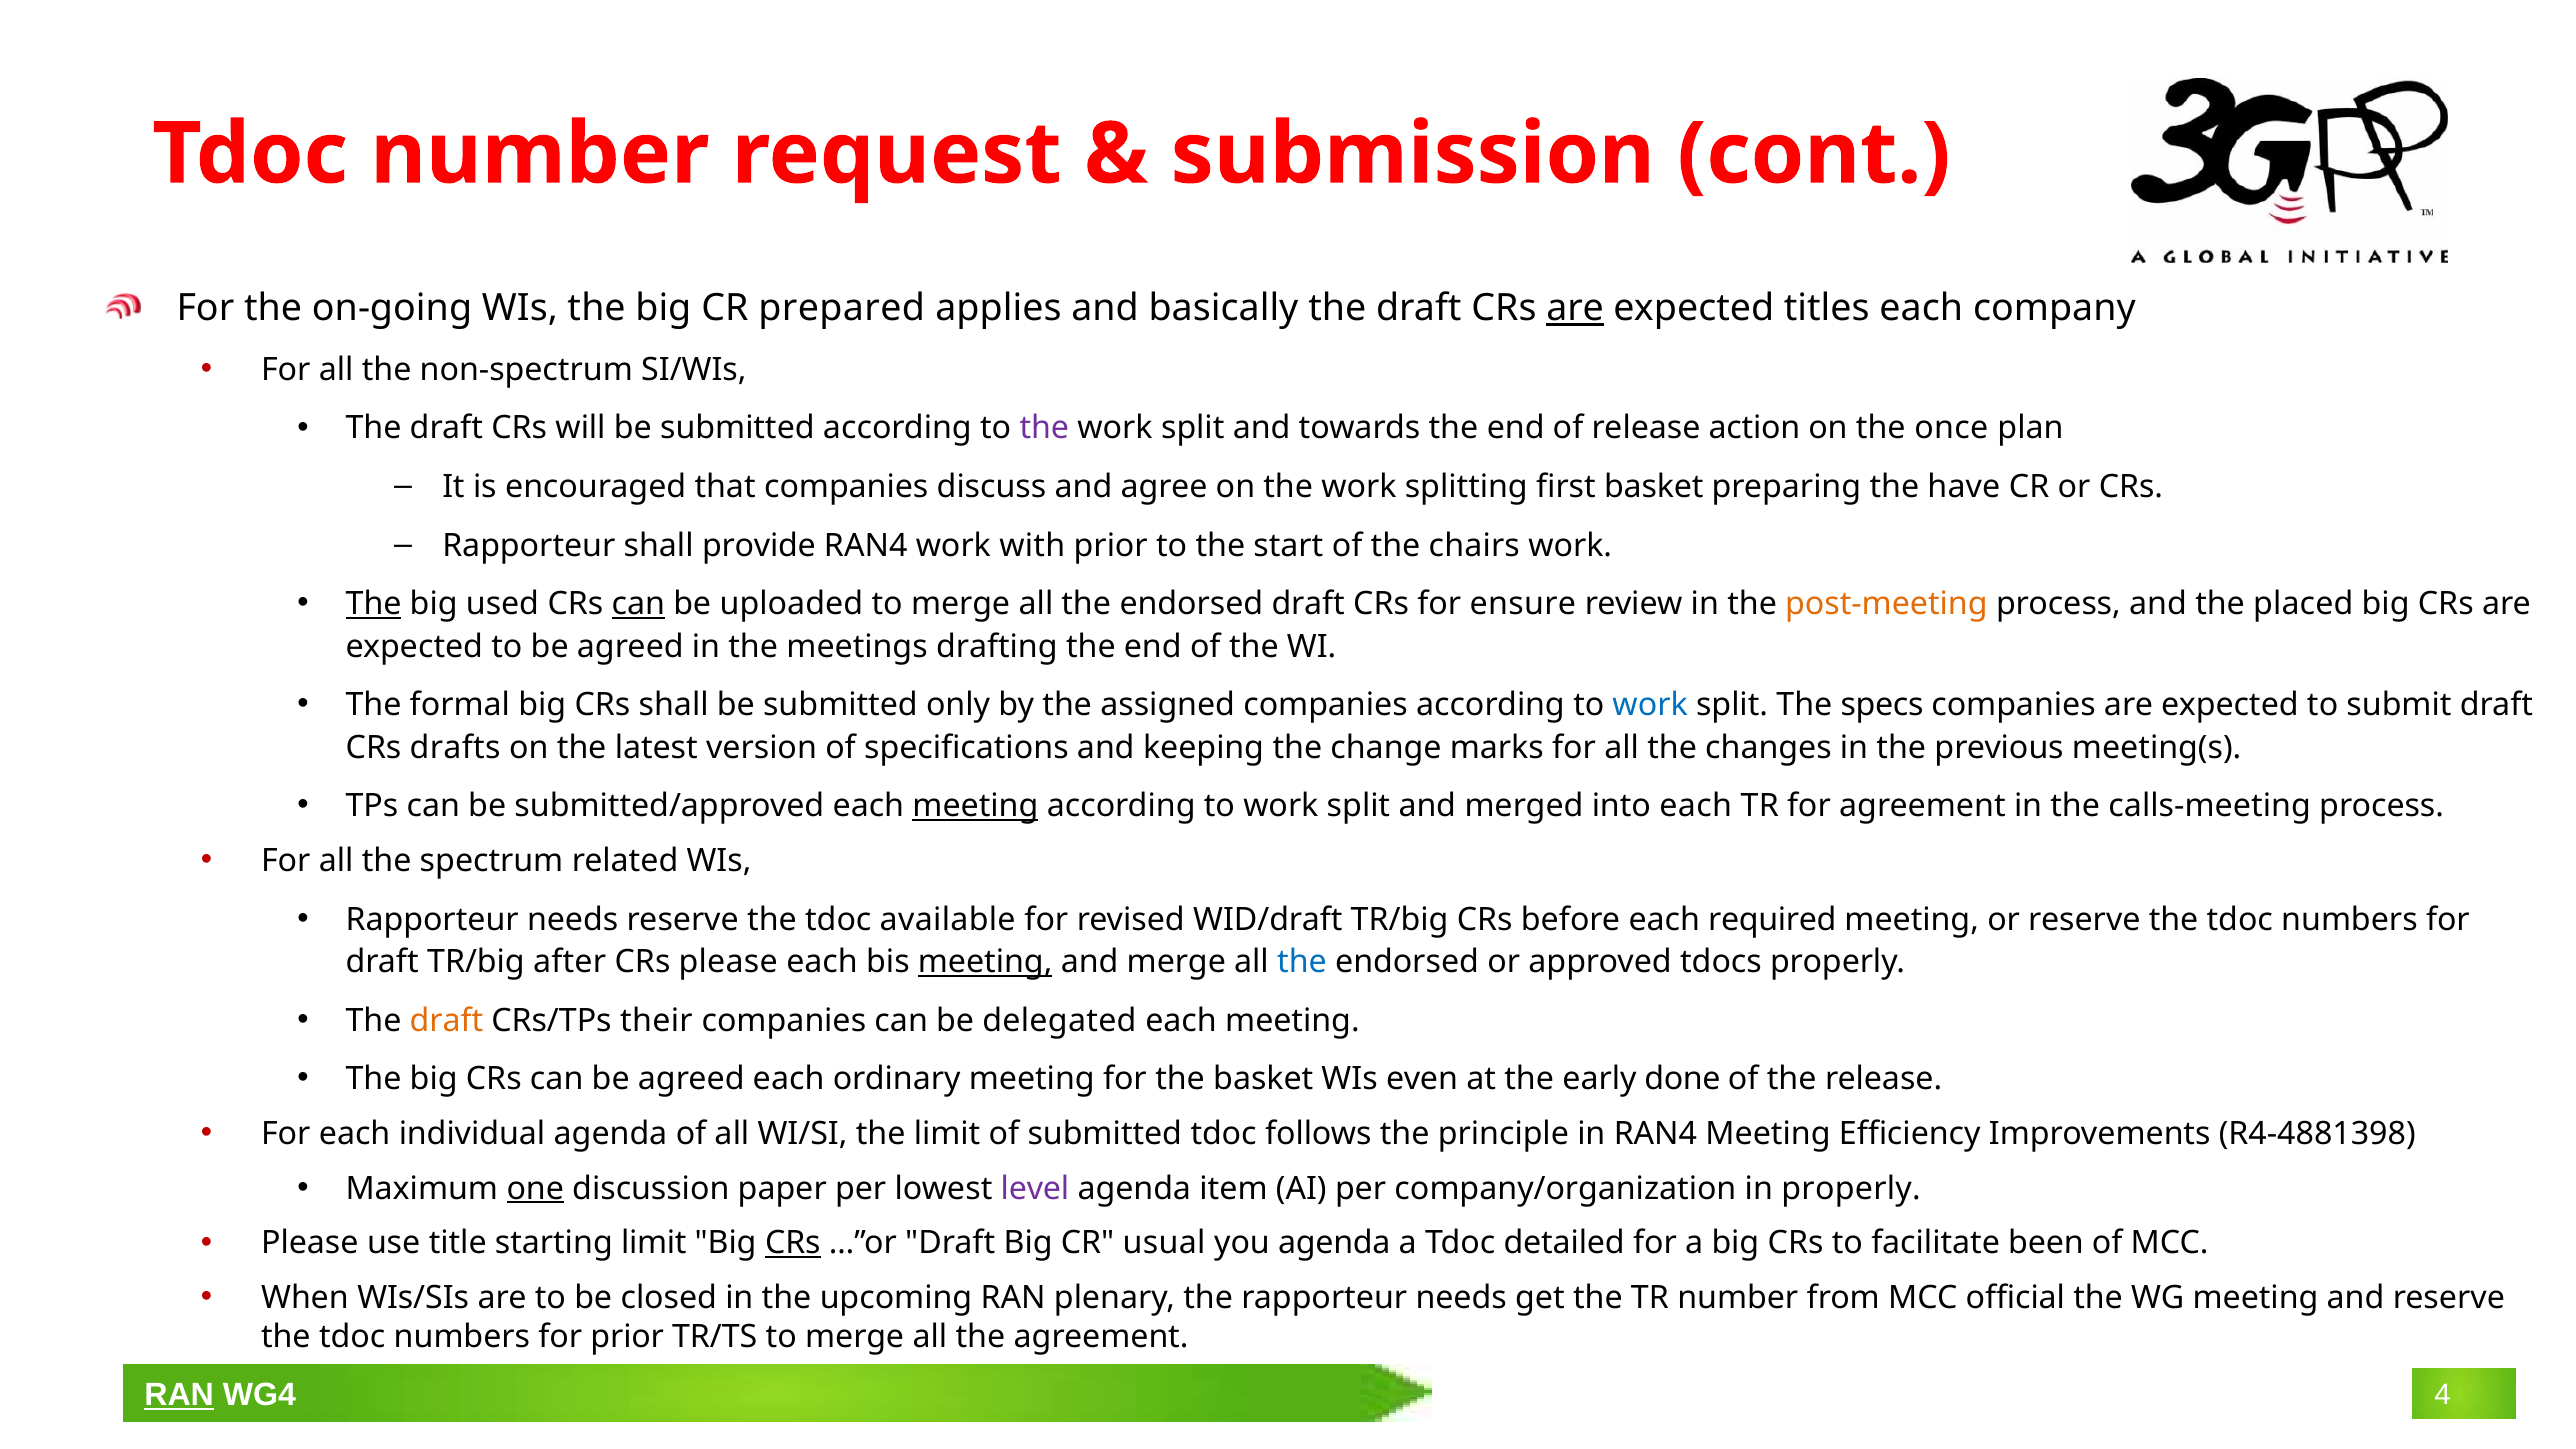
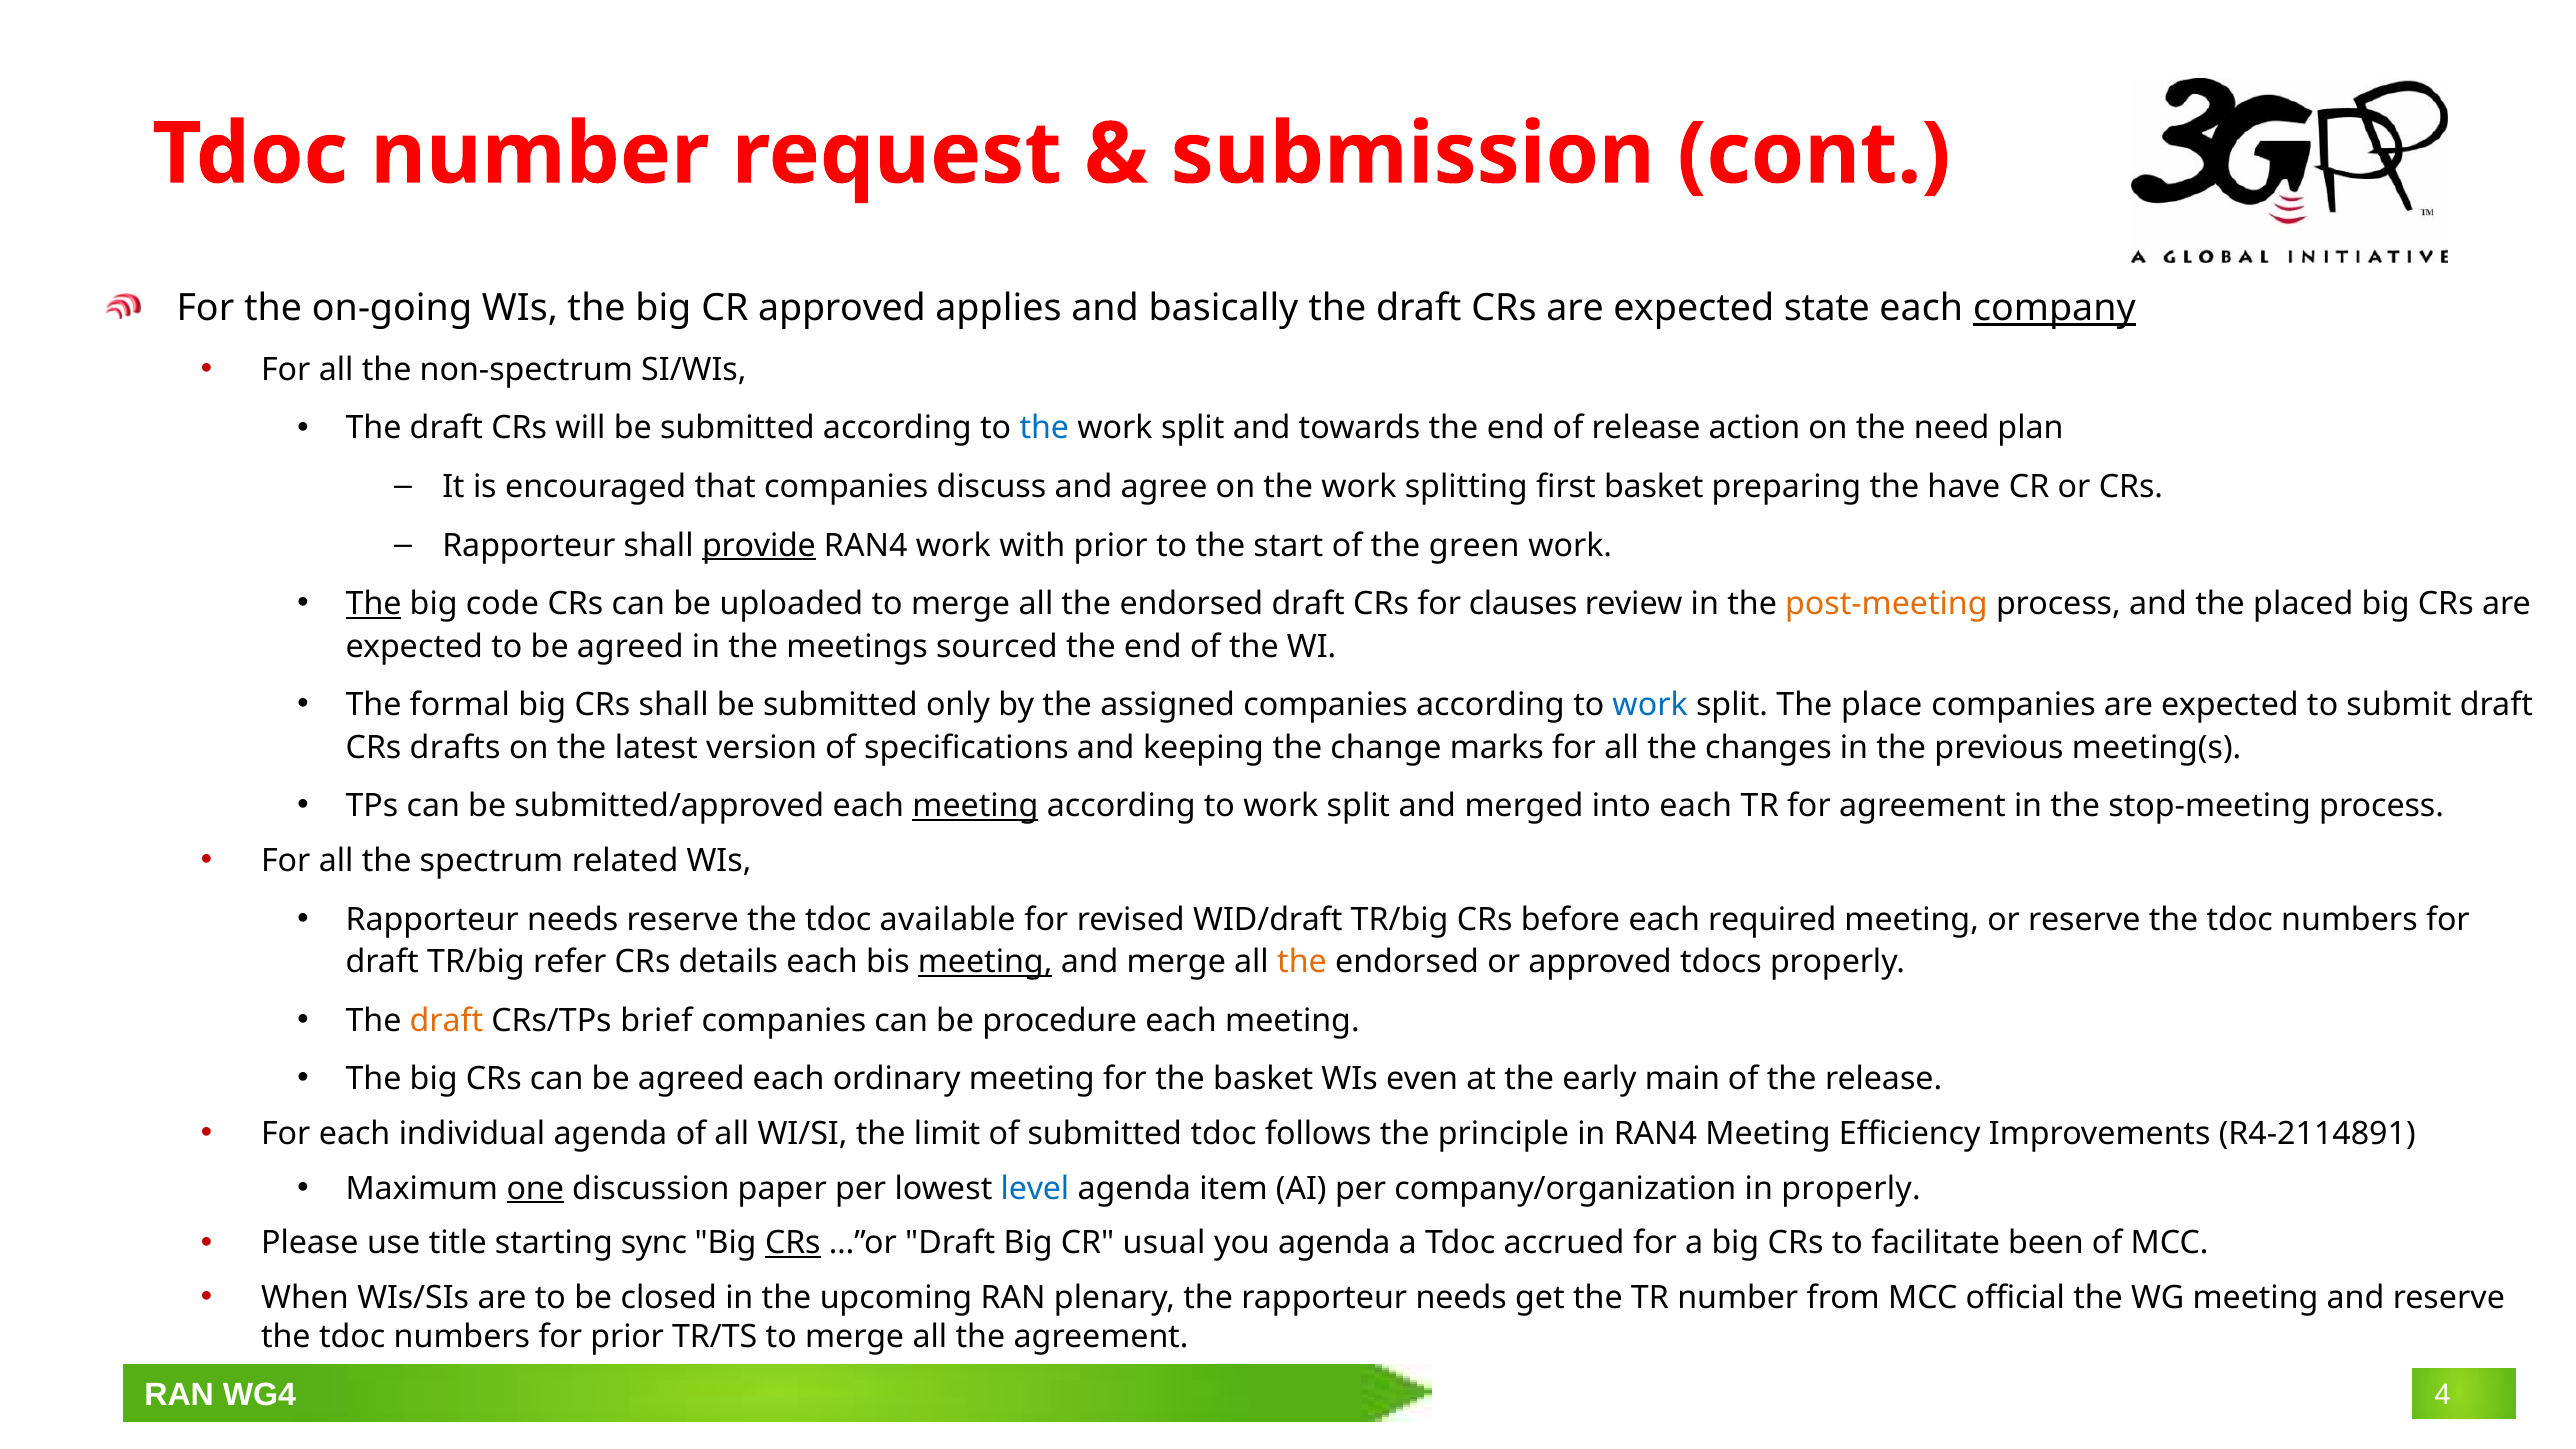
CR prepared: prepared -> approved (842, 308)
are underline: present -> none (1575, 308)
titles: titles -> state (1827, 308)
company underline: none -> present (2054, 308)
the colour: purple -> blue (1044, 428)
once: once -> need (1952, 428)
provide underline: none -> present (759, 545)
chairs: chairs -> green (1474, 545)
used: used -> code (502, 604)
can underline: present -> none (638, 604)
ensure: ensure -> clauses (1523, 604)
drafting: drafting -> sourced (997, 646)
specs: specs -> place (1882, 705)
calls-meeting: calls-meeting -> stop-meeting (2210, 806)
after: after -> refer (570, 962)
CRs please: please -> details (728, 962)
the colour: blue -> orange (1302, 962)
their: their -> brief (656, 1020)
delegated: delegated -> procedure (1060, 1020)
done: done -> main (1682, 1079)
R4-4881398: R4-4881398 -> R4-2114891 (2317, 1134)
level colour: purple -> blue (1035, 1189)
starting limit: limit -> sync (654, 1243)
detailed: detailed -> accrued (1564, 1243)
RAN underline: present -> none (179, 1395)
